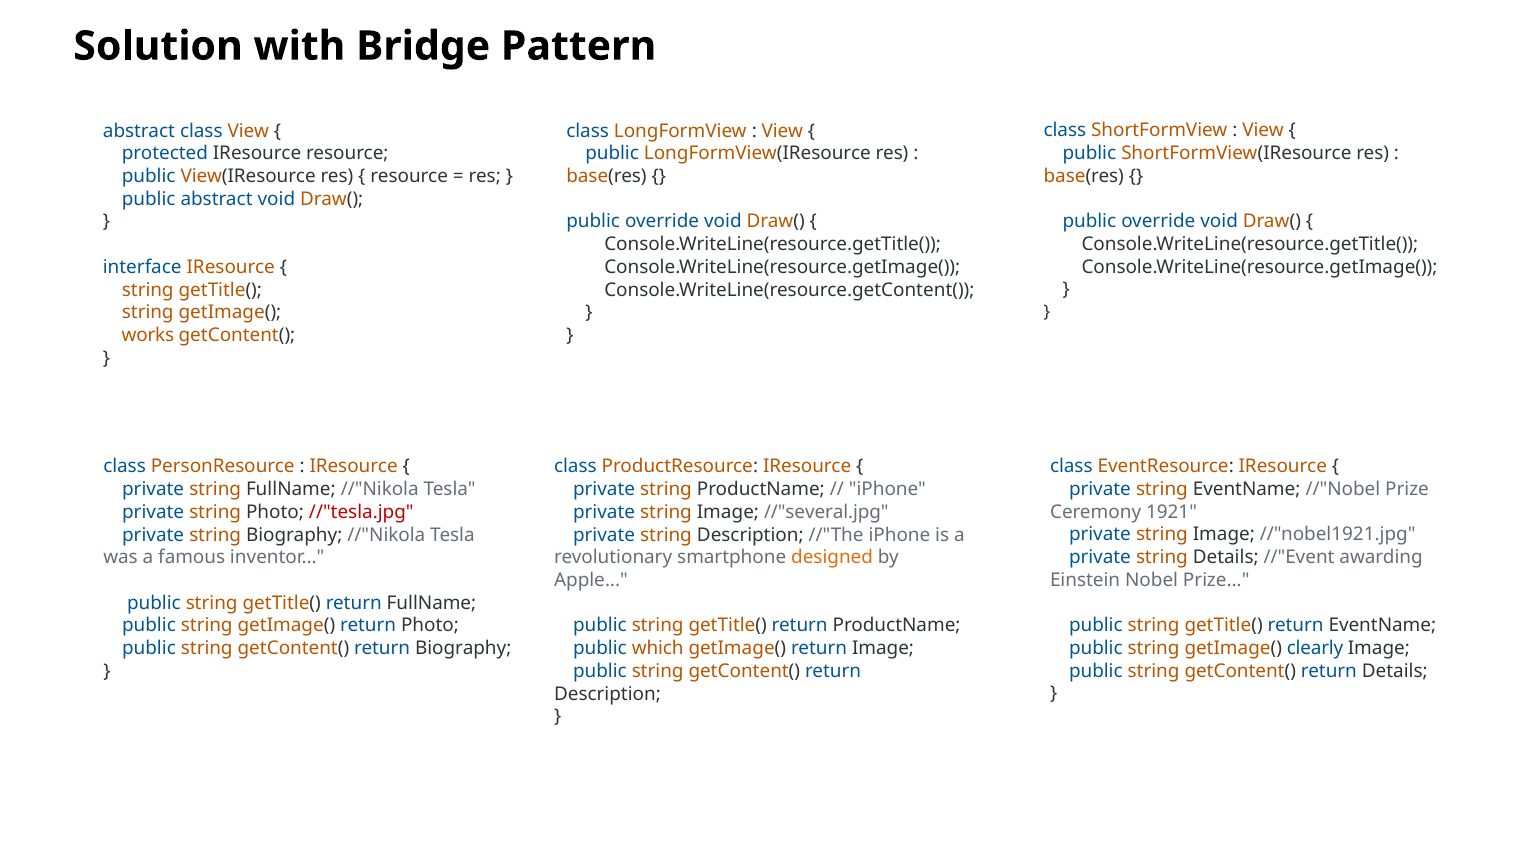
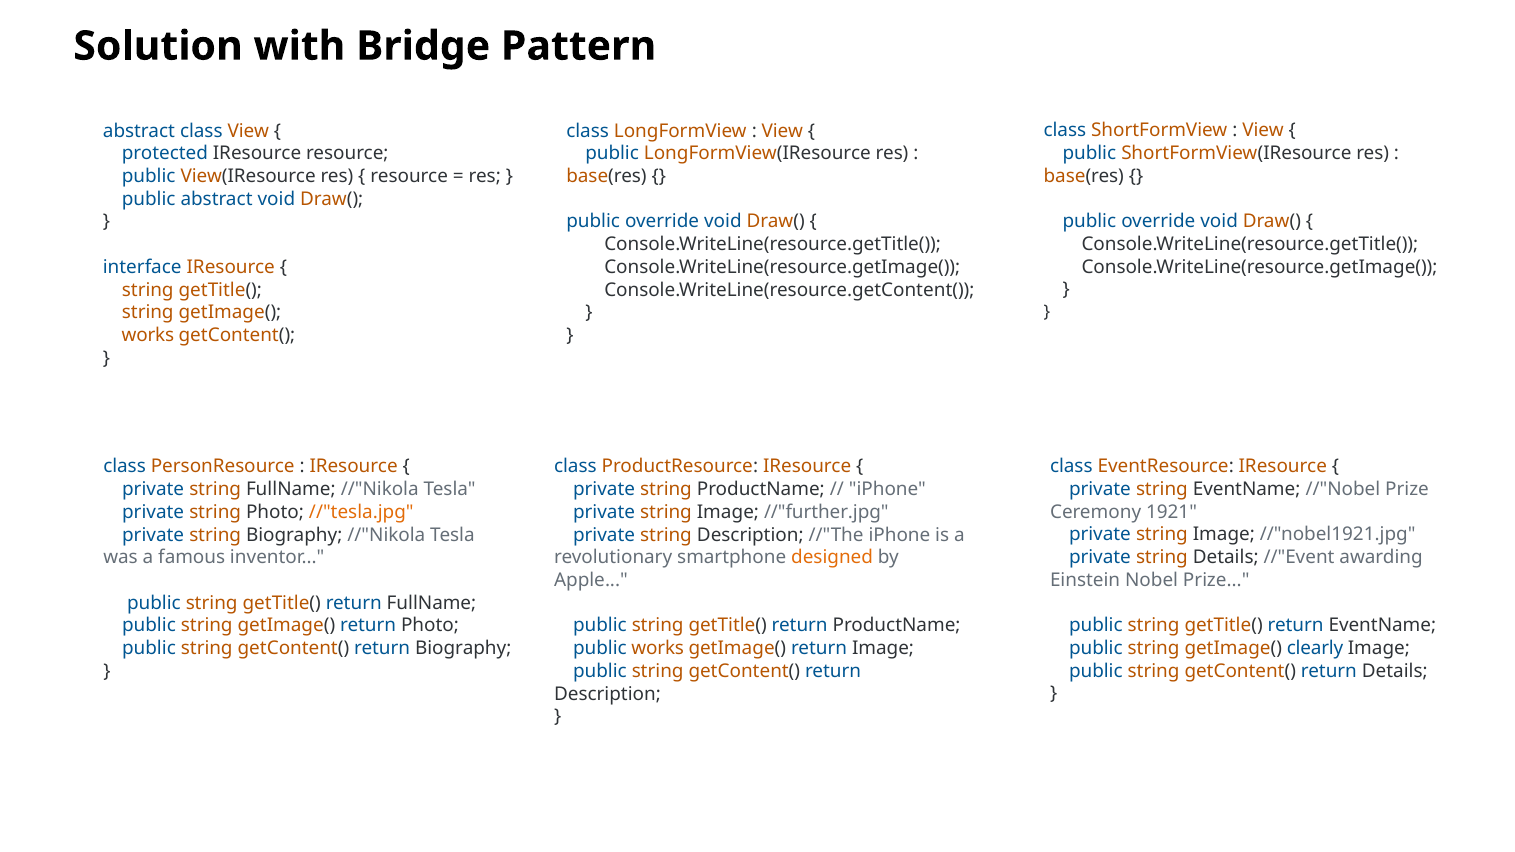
//"tesla.jpg colour: red -> orange (361, 512)
//"several.jpg: //"several.jpg -> //"further.jpg (826, 512)
public which: which -> works (658, 649)
